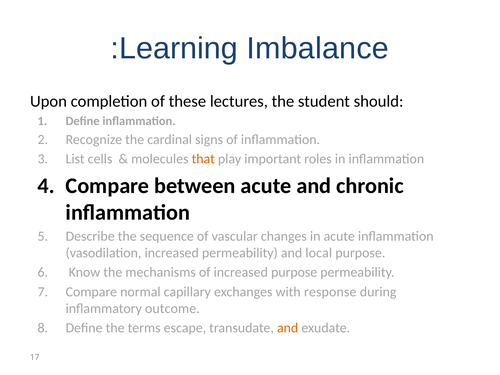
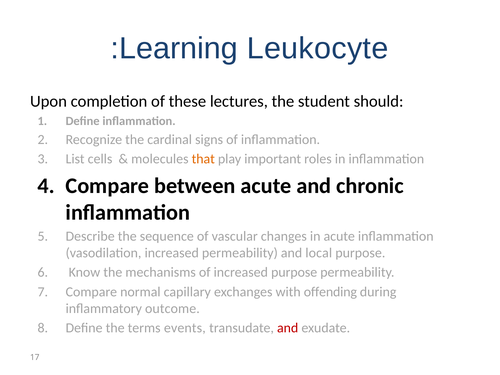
Imbalance: Imbalance -> Leukocyte (318, 48)
response: response -> offending (330, 292)
escape: escape -> events (185, 328)
and colour: orange -> red (288, 328)
